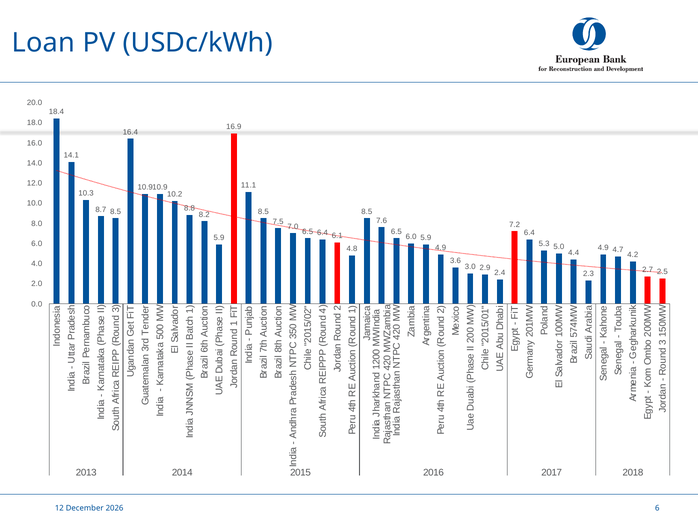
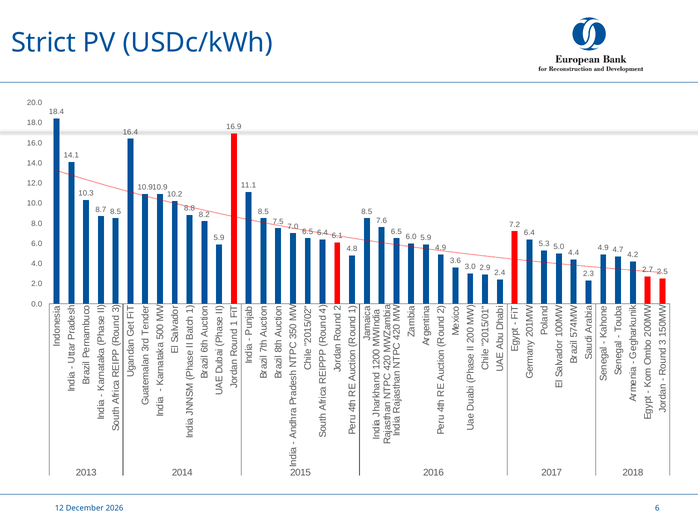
Loan: Loan -> Strict (44, 43)
